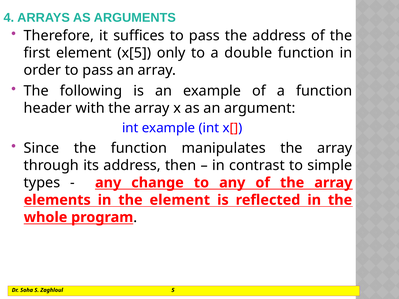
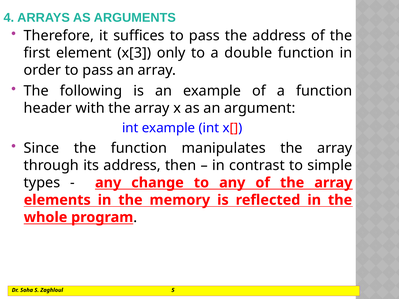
x[5: x[5 -> x[3 (134, 53)
the element: element -> memory (180, 200)
